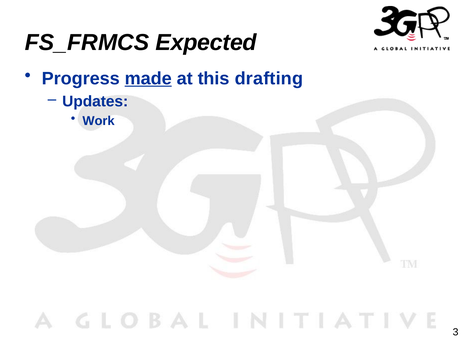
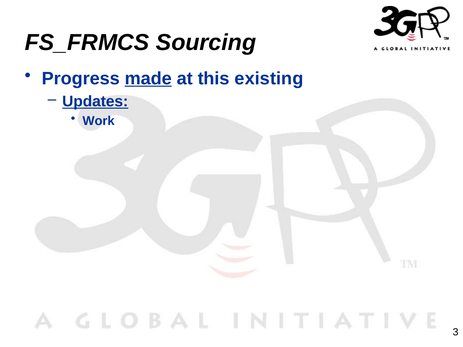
Expected: Expected -> Sourcing (206, 42)
drafting: drafting -> existing (269, 79)
Updates underline: none -> present (95, 102)
